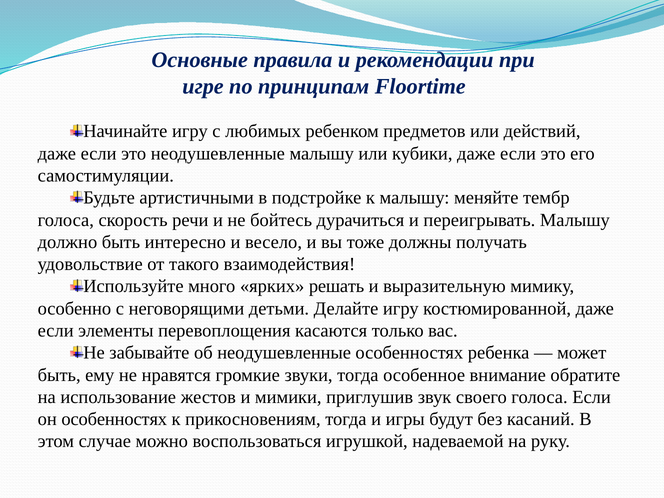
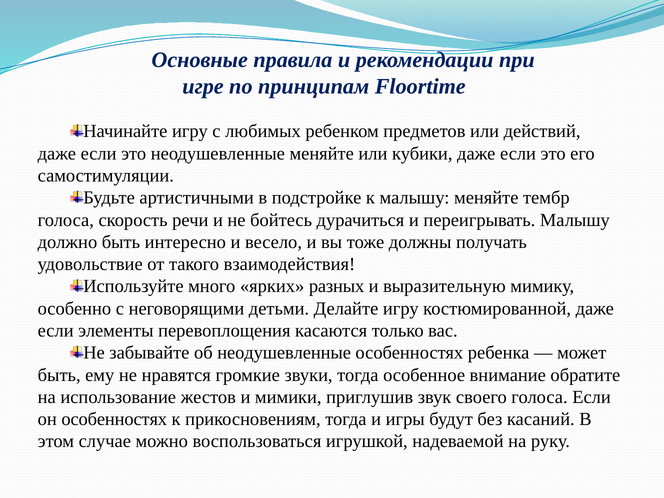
неодушевленные малышу: малышу -> меняйте (322, 154)
решать: решать -> разных (337, 286)
